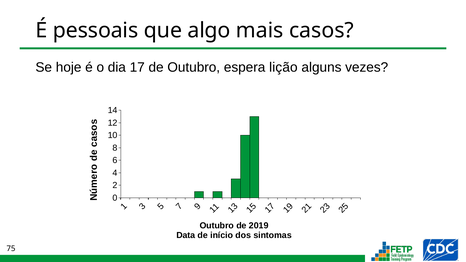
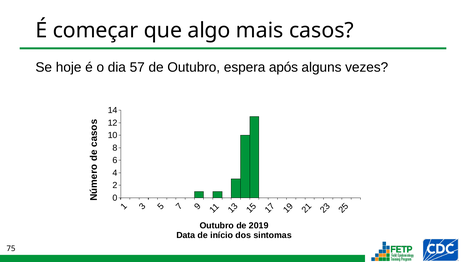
pessoais: pessoais -> começar (96, 31)
17: 17 -> 57 (137, 67)
lição: lição -> após (283, 67)
